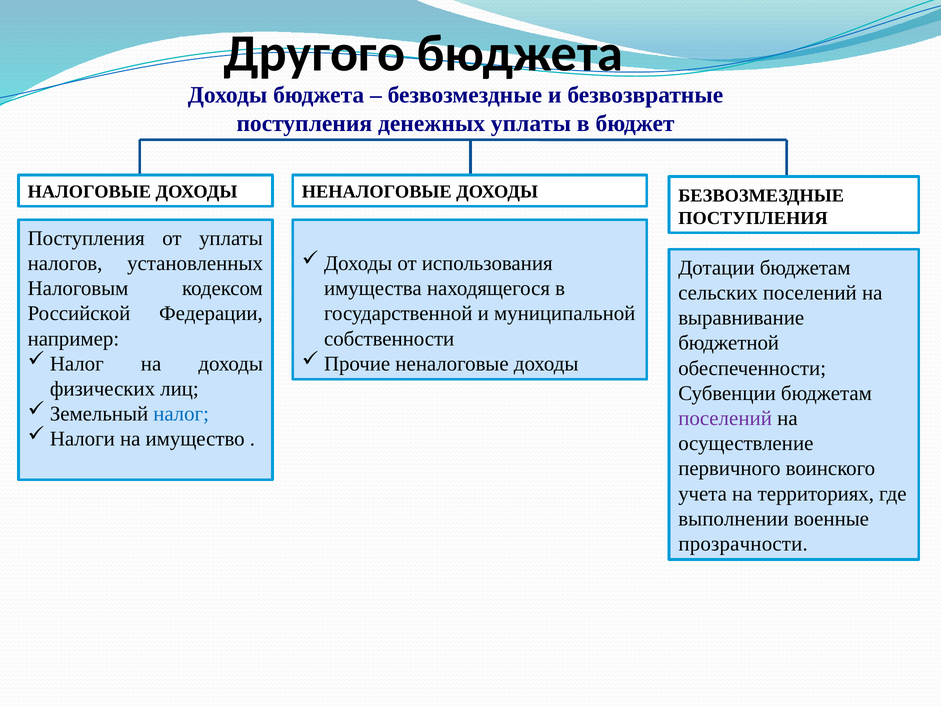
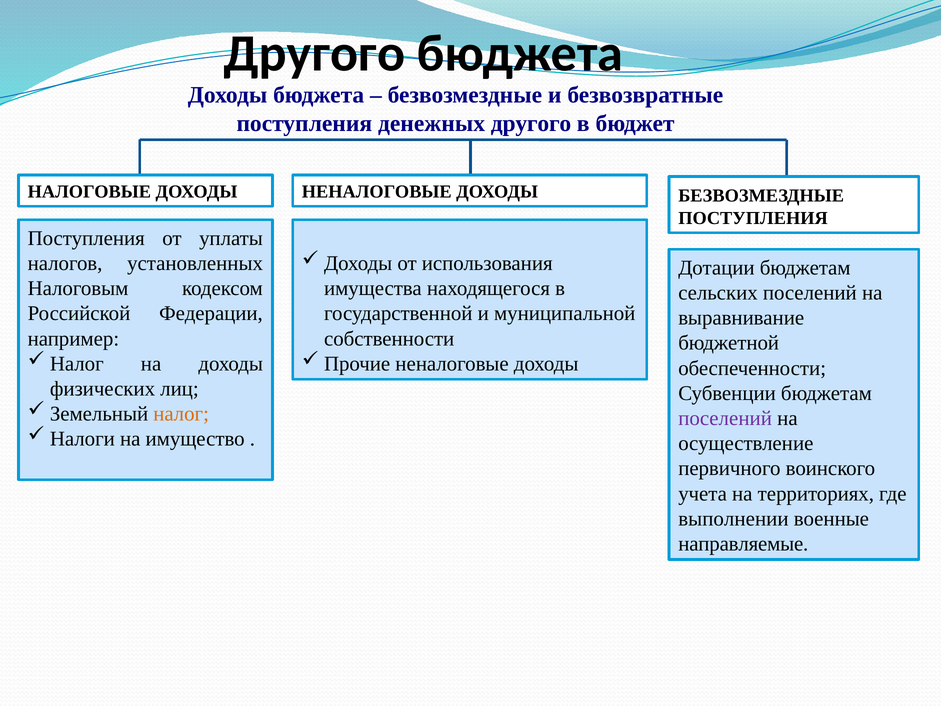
денежных уплаты: уплаты -> другого (531, 123)
налог colour: blue -> orange (181, 414)
прозрачности: прозрачности -> направляемые (743, 544)
